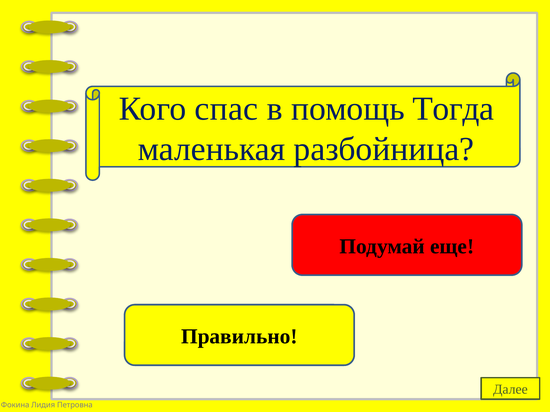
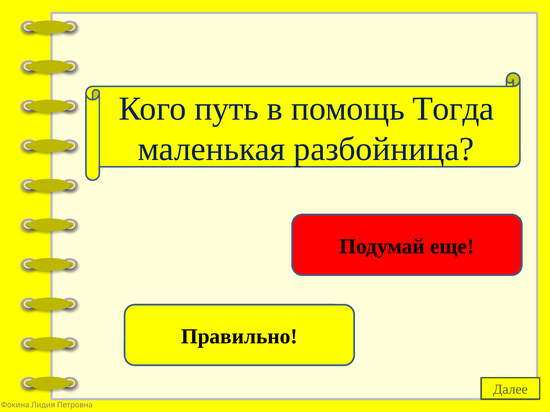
спас: спас -> путь (227, 109)
